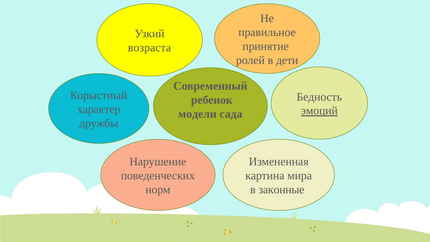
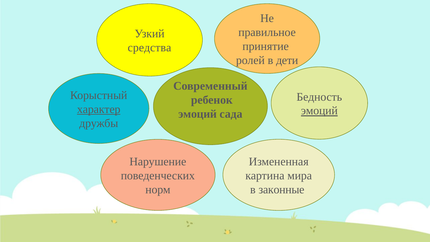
возраста: возраста -> средства (149, 48)
характер underline: none -> present (99, 109)
модели: модели -> эмоций (198, 114)
